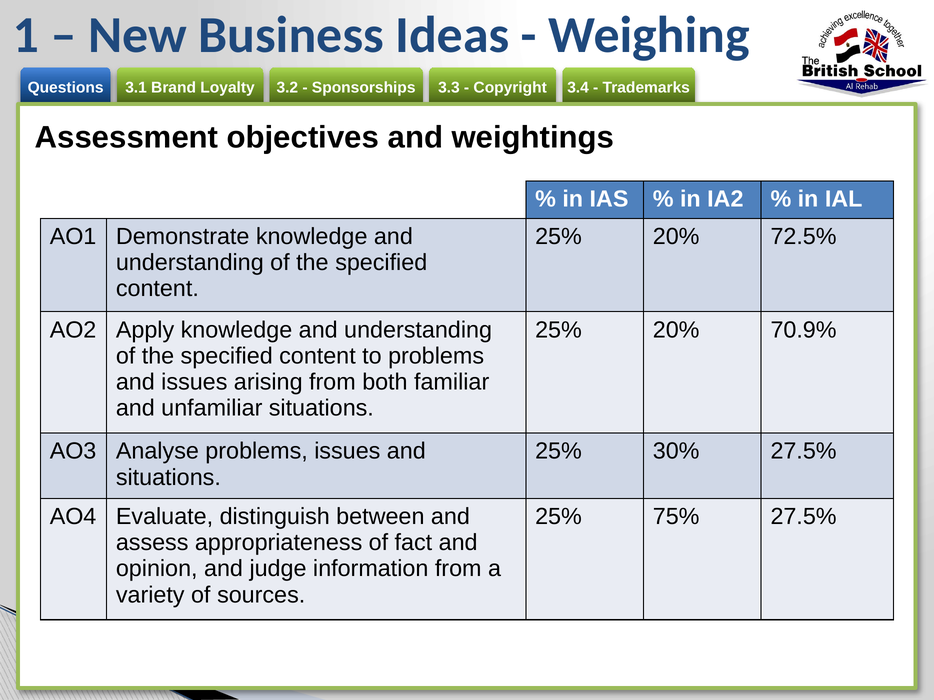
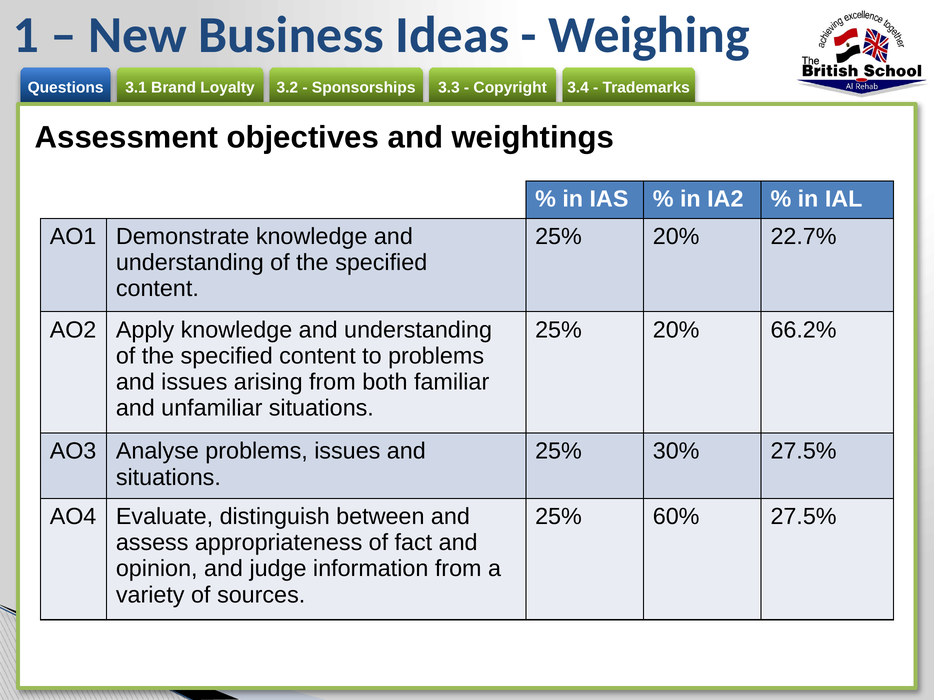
72.5%: 72.5% -> 22.7% (804, 237)
70.9%: 70.9% -> 66.2% (804, 330)
75%: 75% -> 60% (676, 517)
